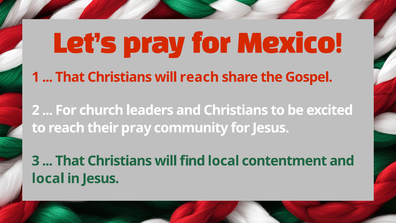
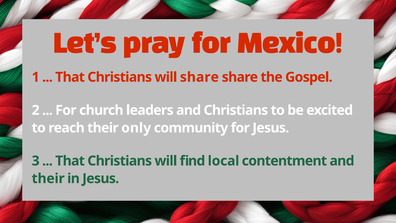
will reach: reach -> share (199, 77)
their pray: pray -> only (136, 128)
local: local -> their (48, 178)
